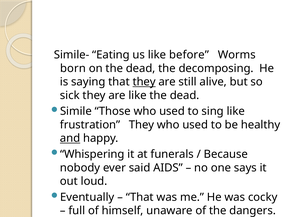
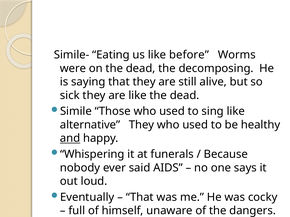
born: born -> were (73, 68)
they underline: present -> none (144, 82)
frustration: frustration -> alternative (90, 125)
